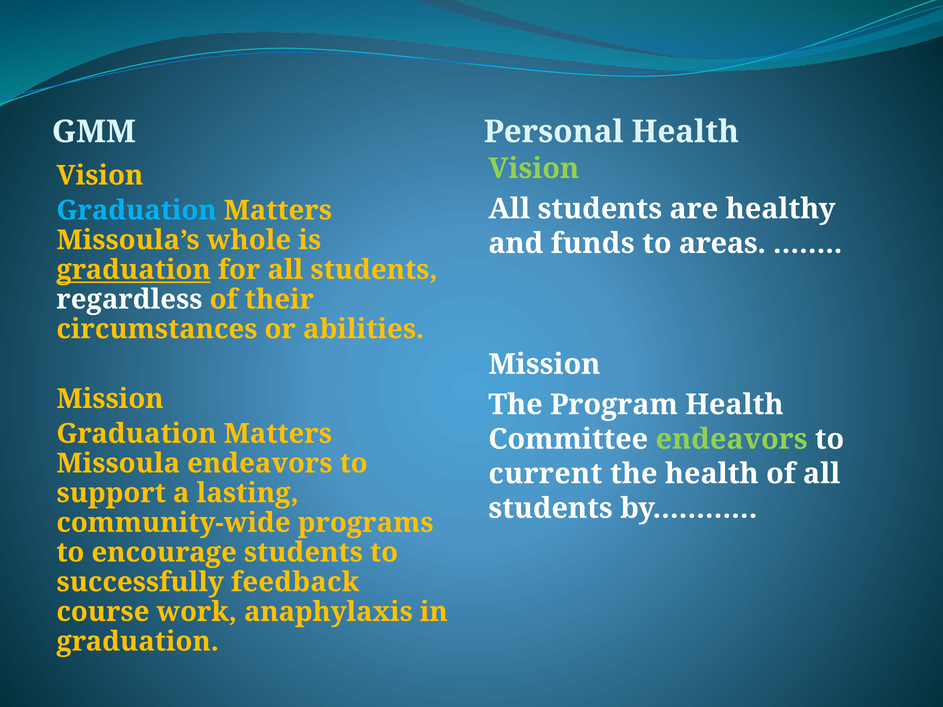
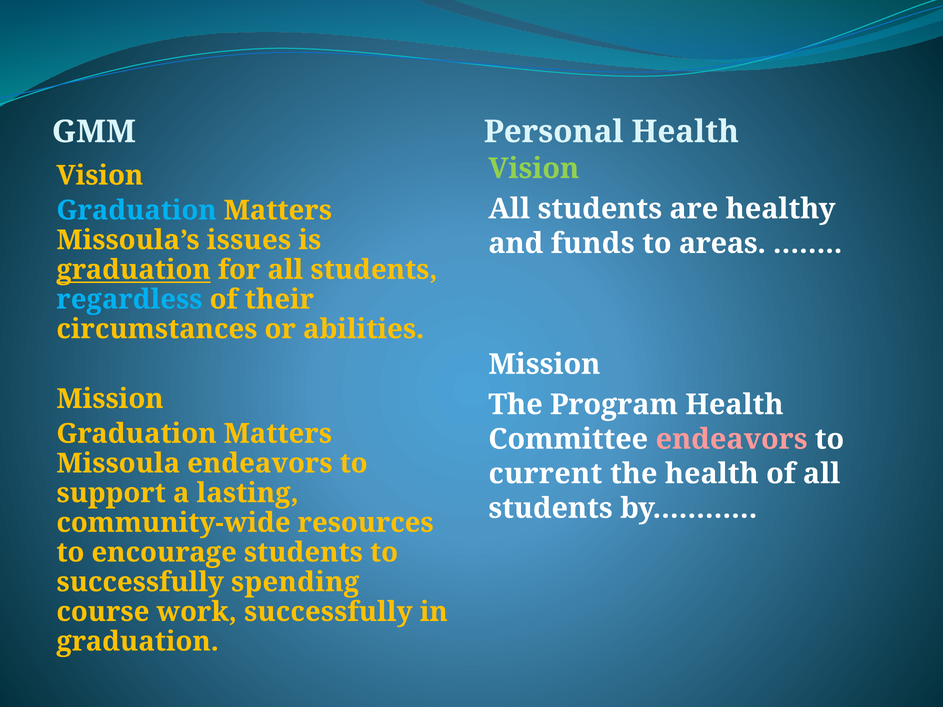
whole: whole -> issues (249, 240)
regardless colour: white -> light blue (129, 300)
endeavors colour: light green -> pink (732, 439)
programs: programs -> resources (366, 523)
feedback: feedback -> spending (295, 582)
work anaphylaxis: anaphylaxis -> successfully (328, 612)
